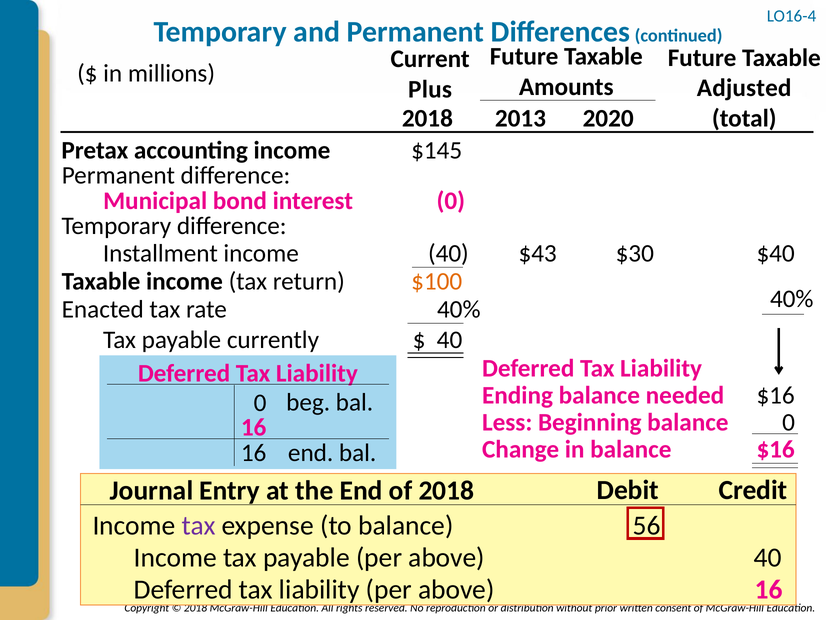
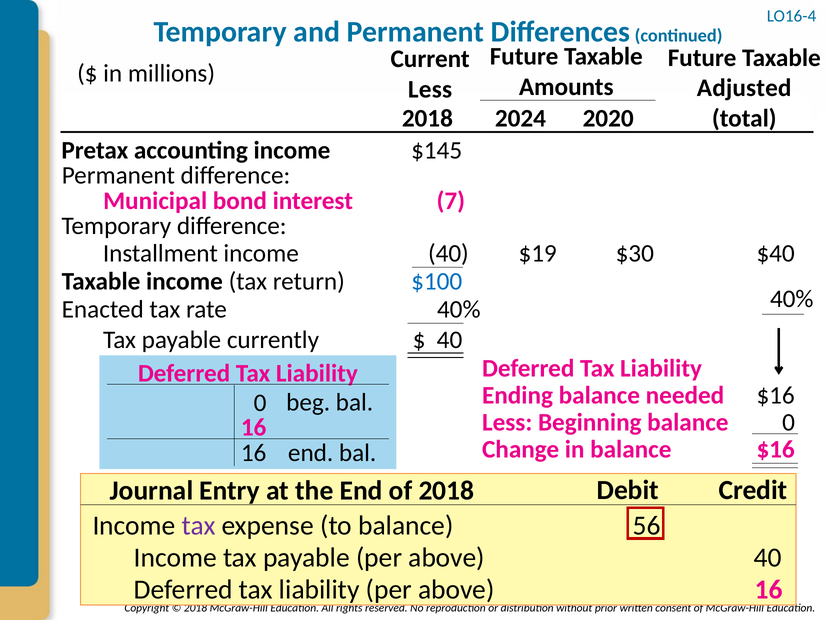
Plus: Plus -> Less (430, 89)
2013: 2013 -> 2024 (520, 118)
interest 0: 0 -> 7 (451, 201)
$43: $43 -> $19 (538, 253)
$100 colour: orange -> blue (437, 281)
